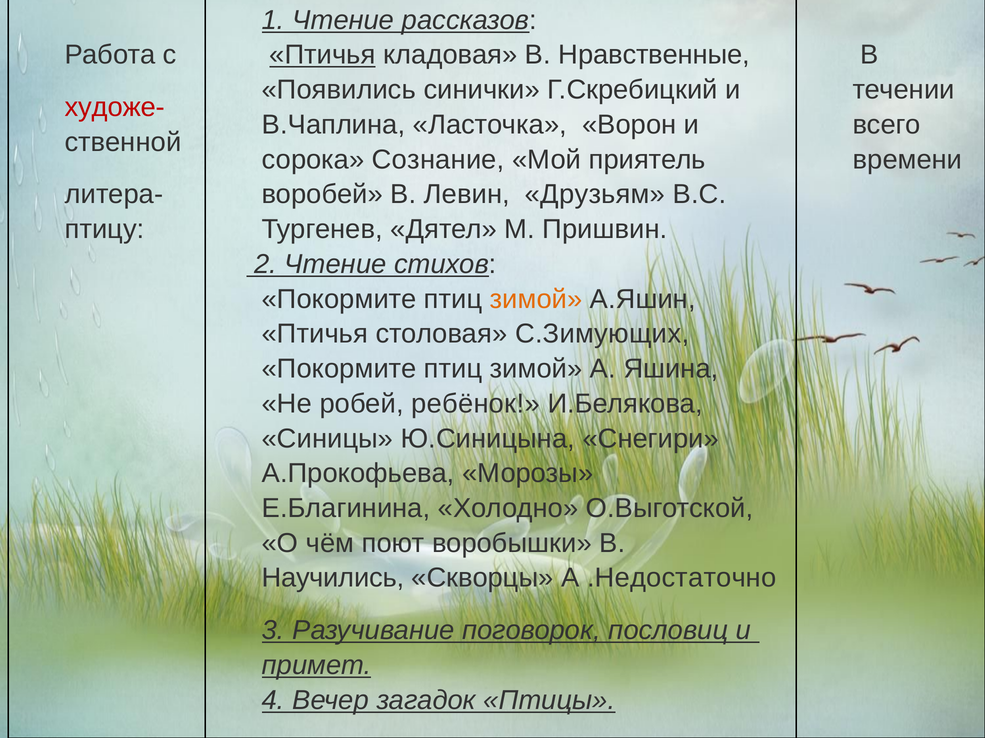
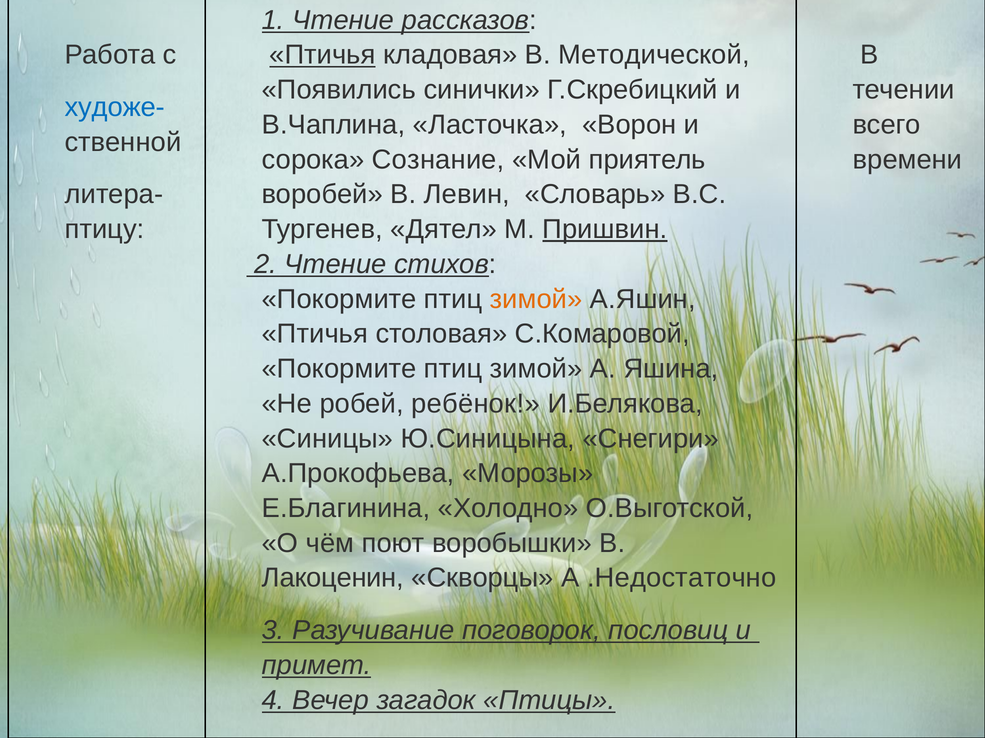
Нравственные: Нравственные -> Методической (654, 55)
художе- colour: red -> blue (115, 107)
Друзьям: Друзьям -> Словарь (595, 195)
Пришвин underline: none -> present (605, 230)
С.Зимующих: С.Зимующих -> С.Комаровой (602, 334)
Научились: Научились -> Лакоценин (333, 579)
